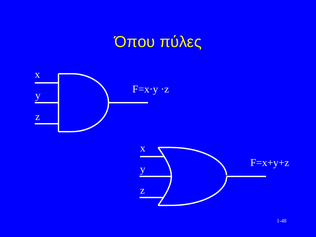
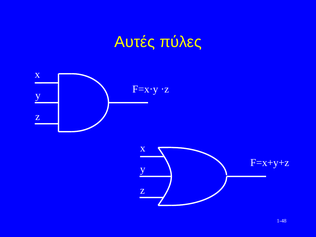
Όπου: Όπου -> Αυτές (135, 42)
